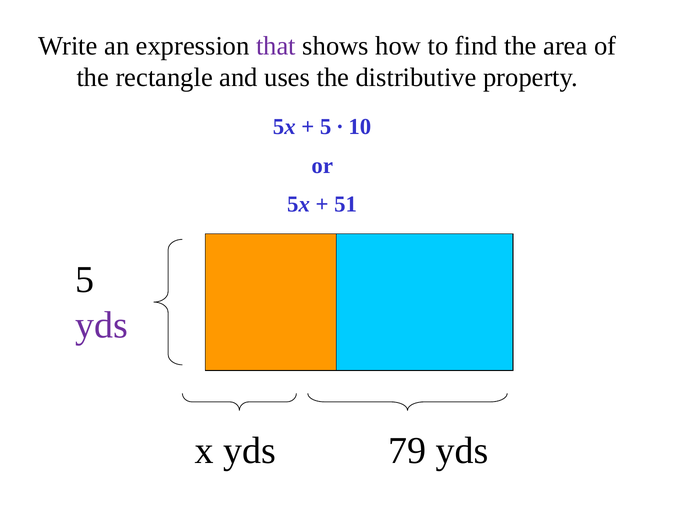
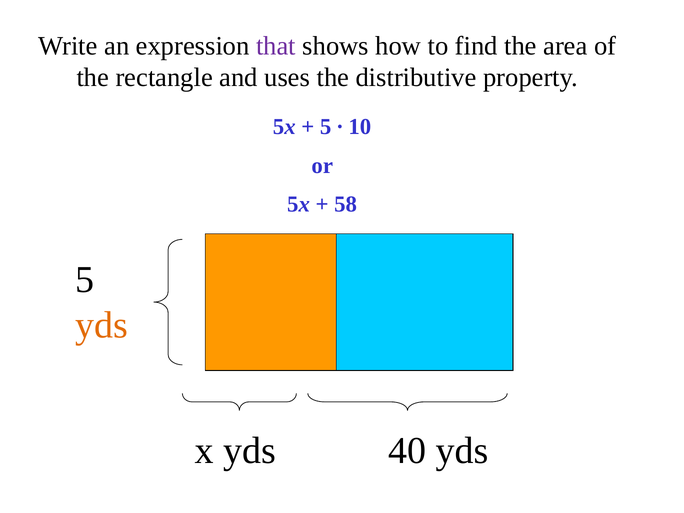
51: 51 -> 58 (346, 204)
yds colour: purple -> orange (101, 325)
79: 79 -> 40 (407, 451)
